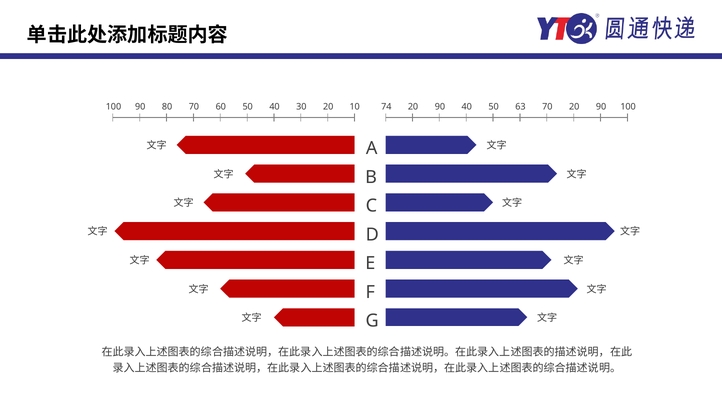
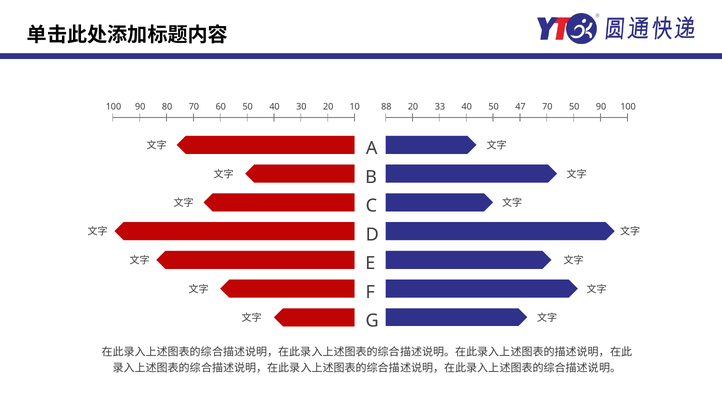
74: 74 -> 88 (386, 107)
90: 90 -> 33 (440, 107)
63: 63 -> 47 (520, 107)
70 20: 20 -> 50 (574, 107)
